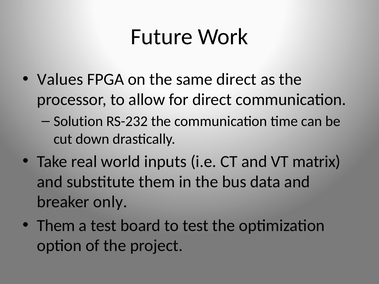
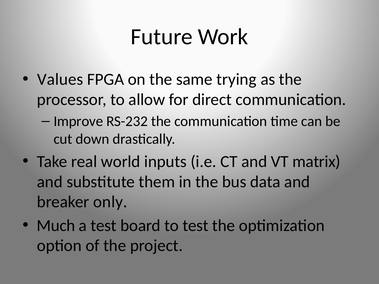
same direct: direct -> trying (237, 80)
Solution: Solution -> Improve (78, 121)
Them: Them -> Much (56, 226)
